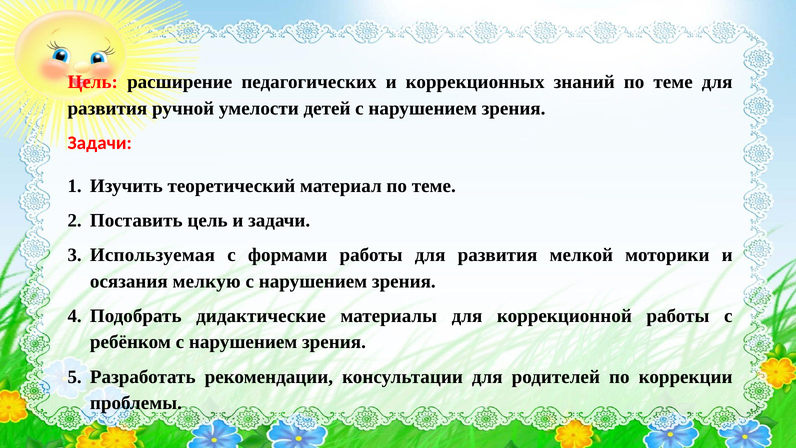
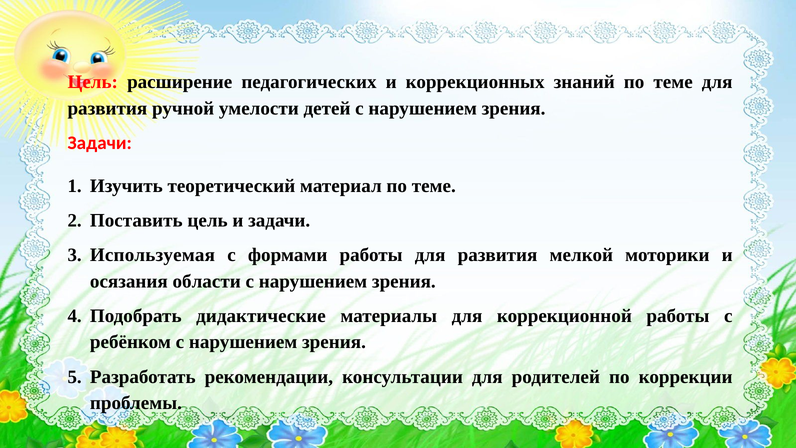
мелкую: мелкую -> области (207, 281)
